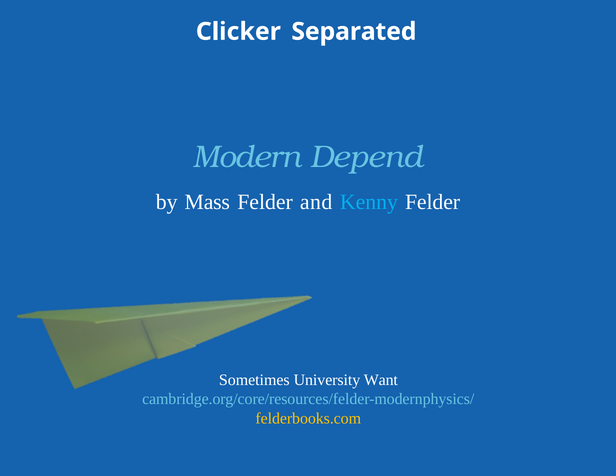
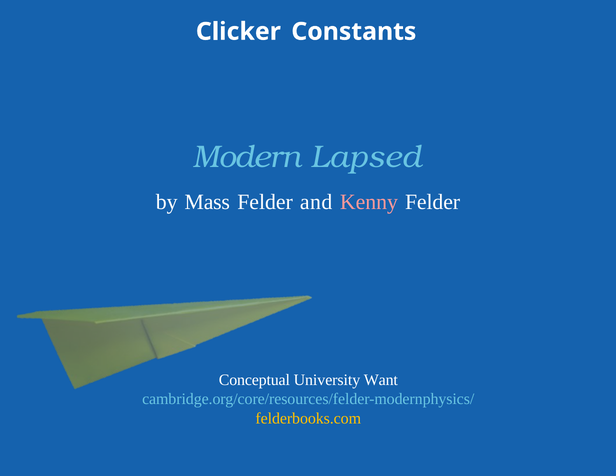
Separated: Separated -> Constants (354, 32)
Depend: Depend -> Lapsed (366, 157)
Kenny colour: light blue -> pink (369, 202)
Sometimes: Sometimes -> Conceptual (254, 380)
